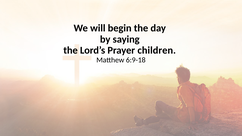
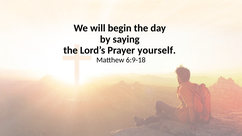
children: children -> yourself (157, 50)
